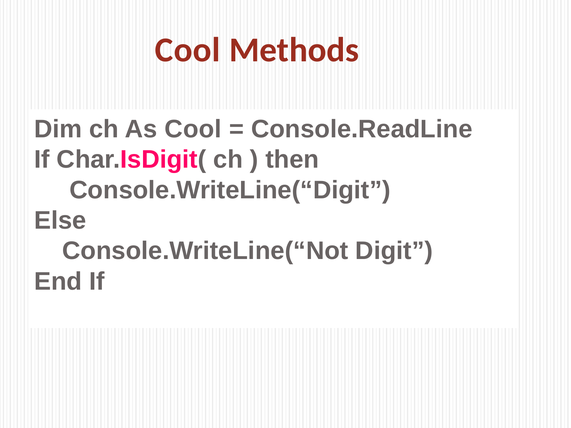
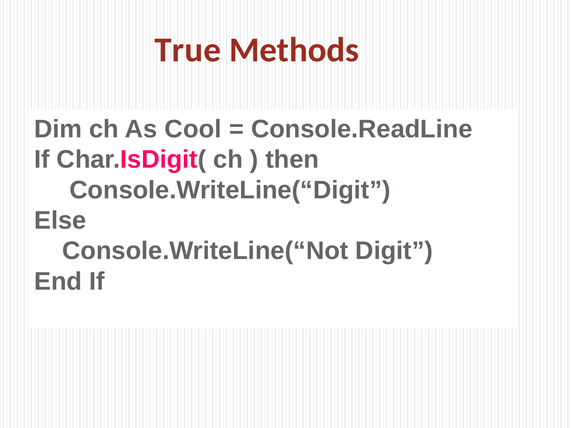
Cool: Cool -> True (188, 50)
